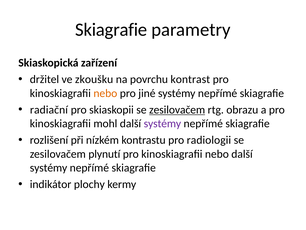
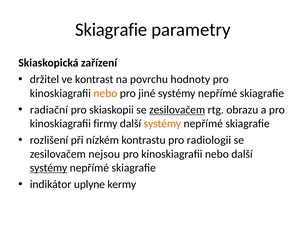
zkoušku: zkoušku -> kontrast (94, 79)
kontrast: kontrast -> hodnoty (190, 79)
mohl: mohl -> firmy (105, 123)
systémy colour: purple -> orange (162, 123)
plynutí: plynutí -> nejsou (104, 154)
systémy underline: none -> present (49, 167)
plochy: plochy -> uplyne (89, 184)
